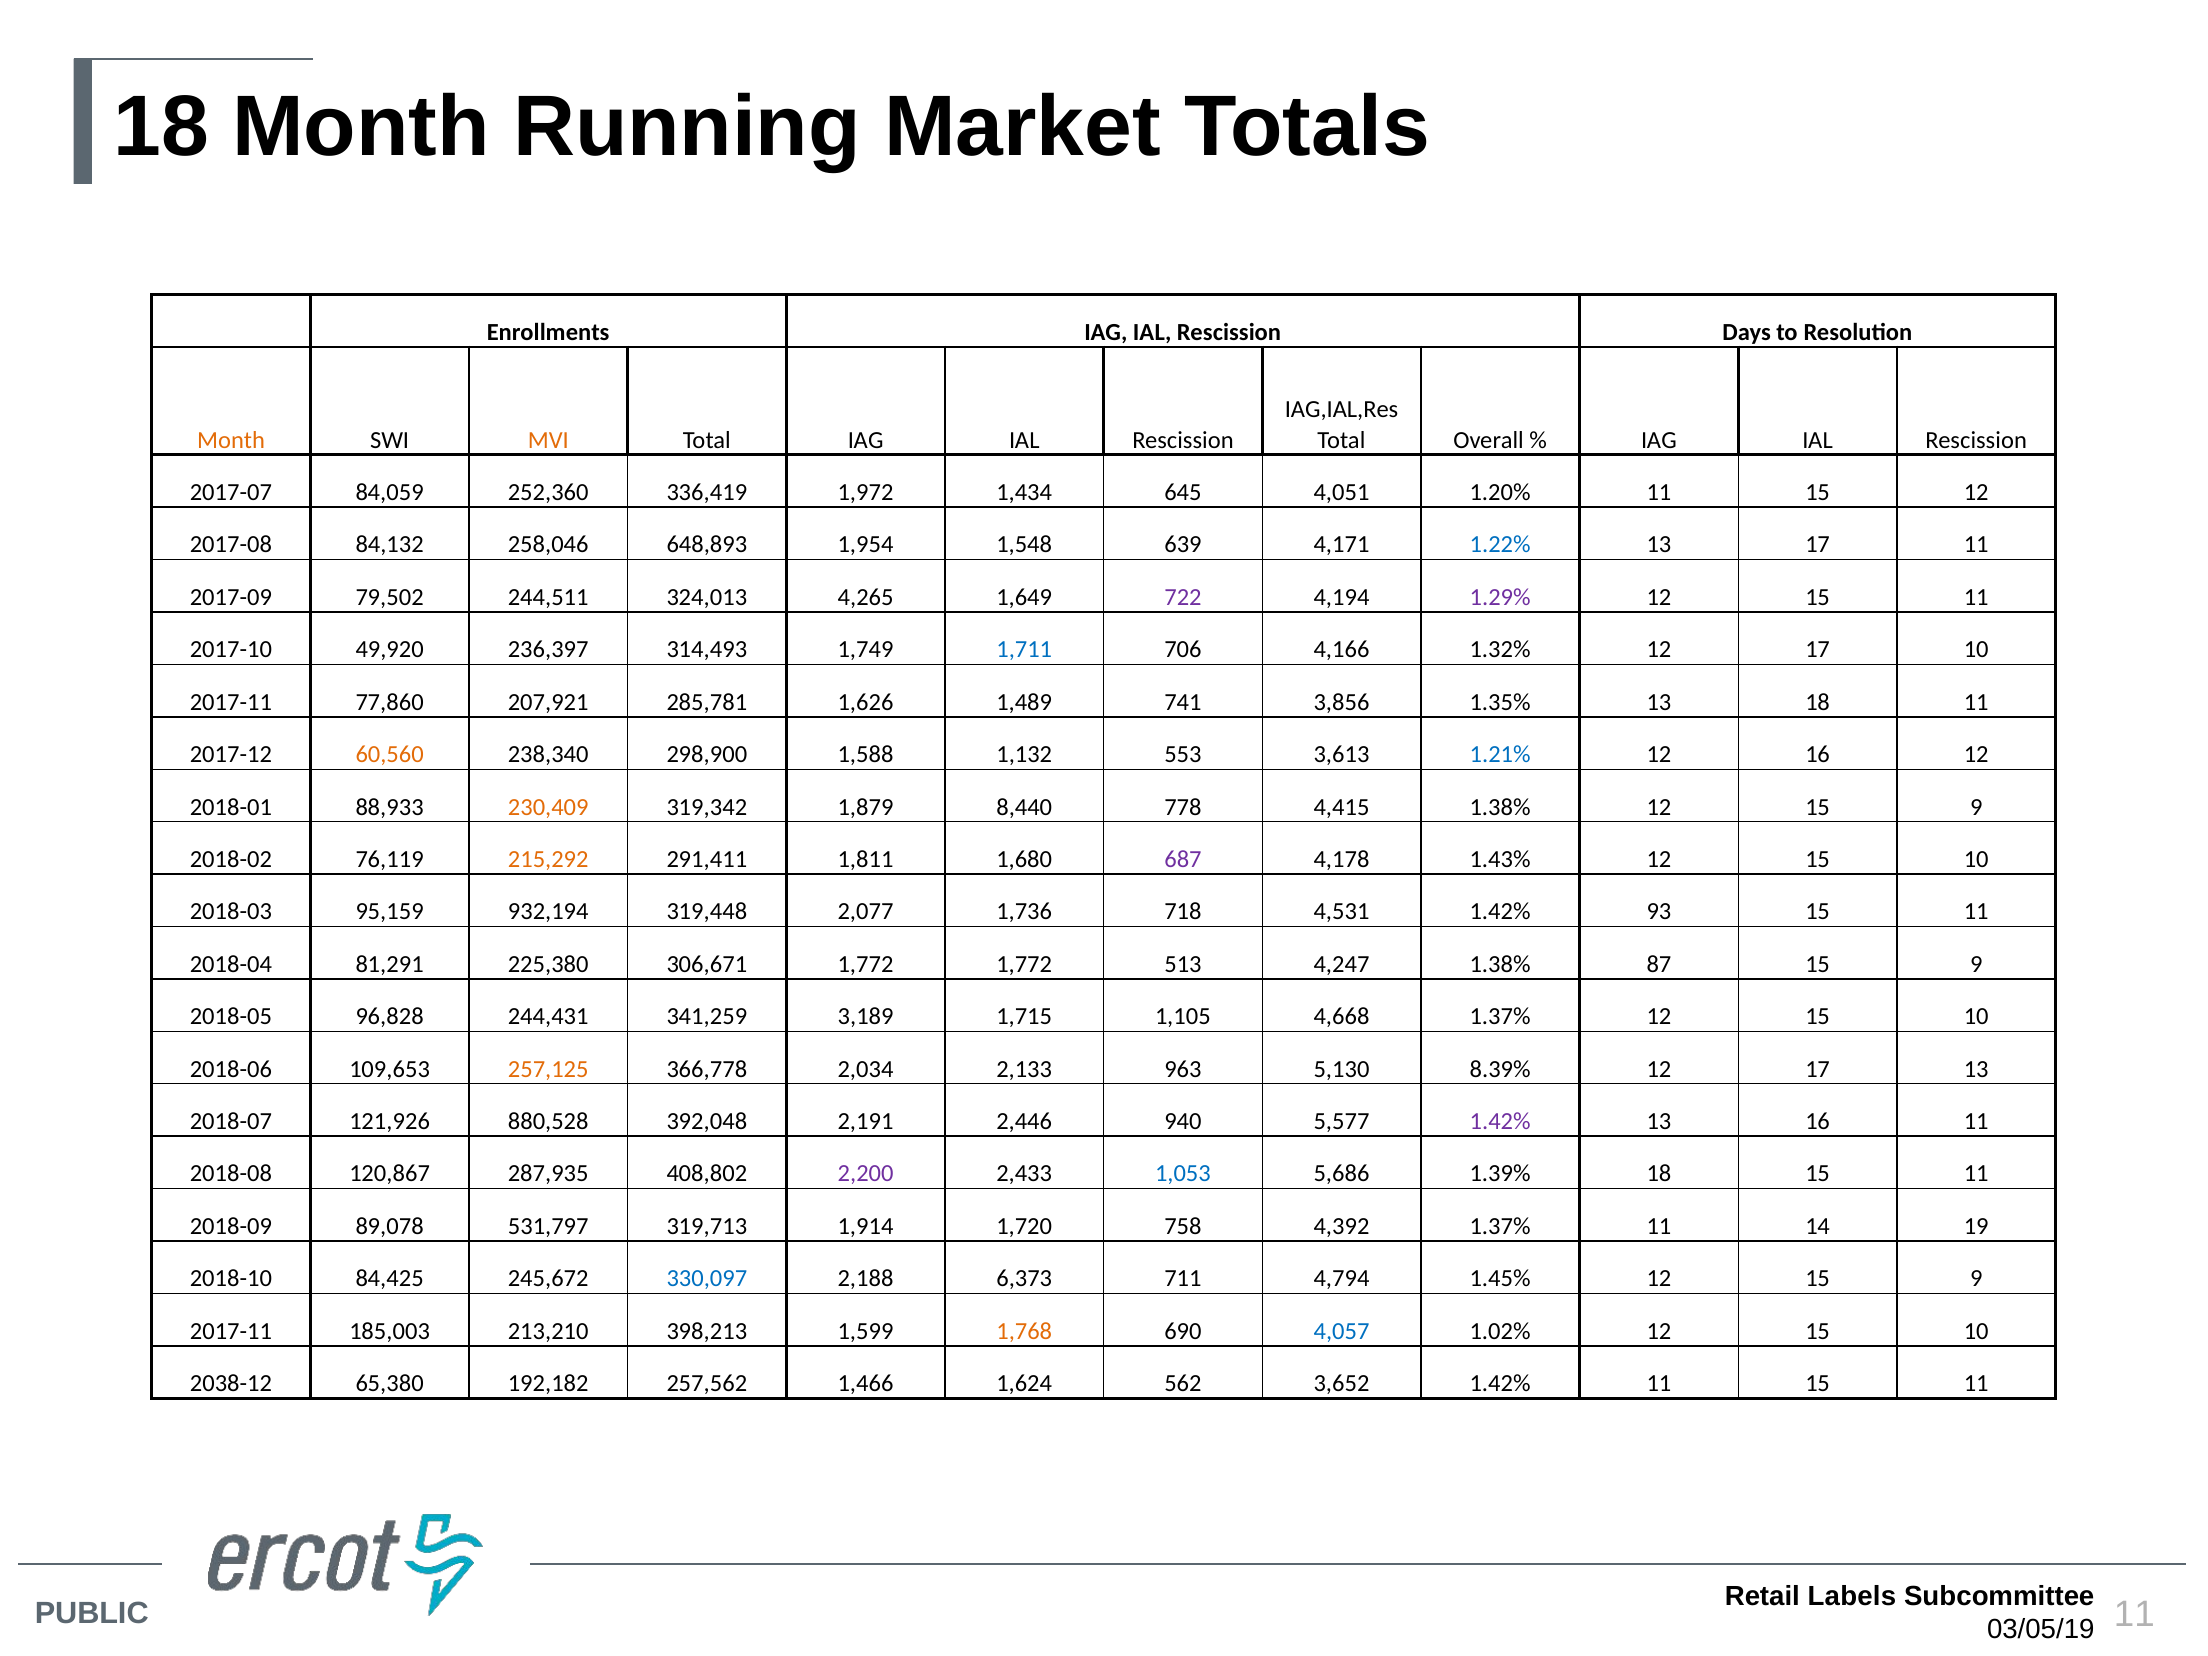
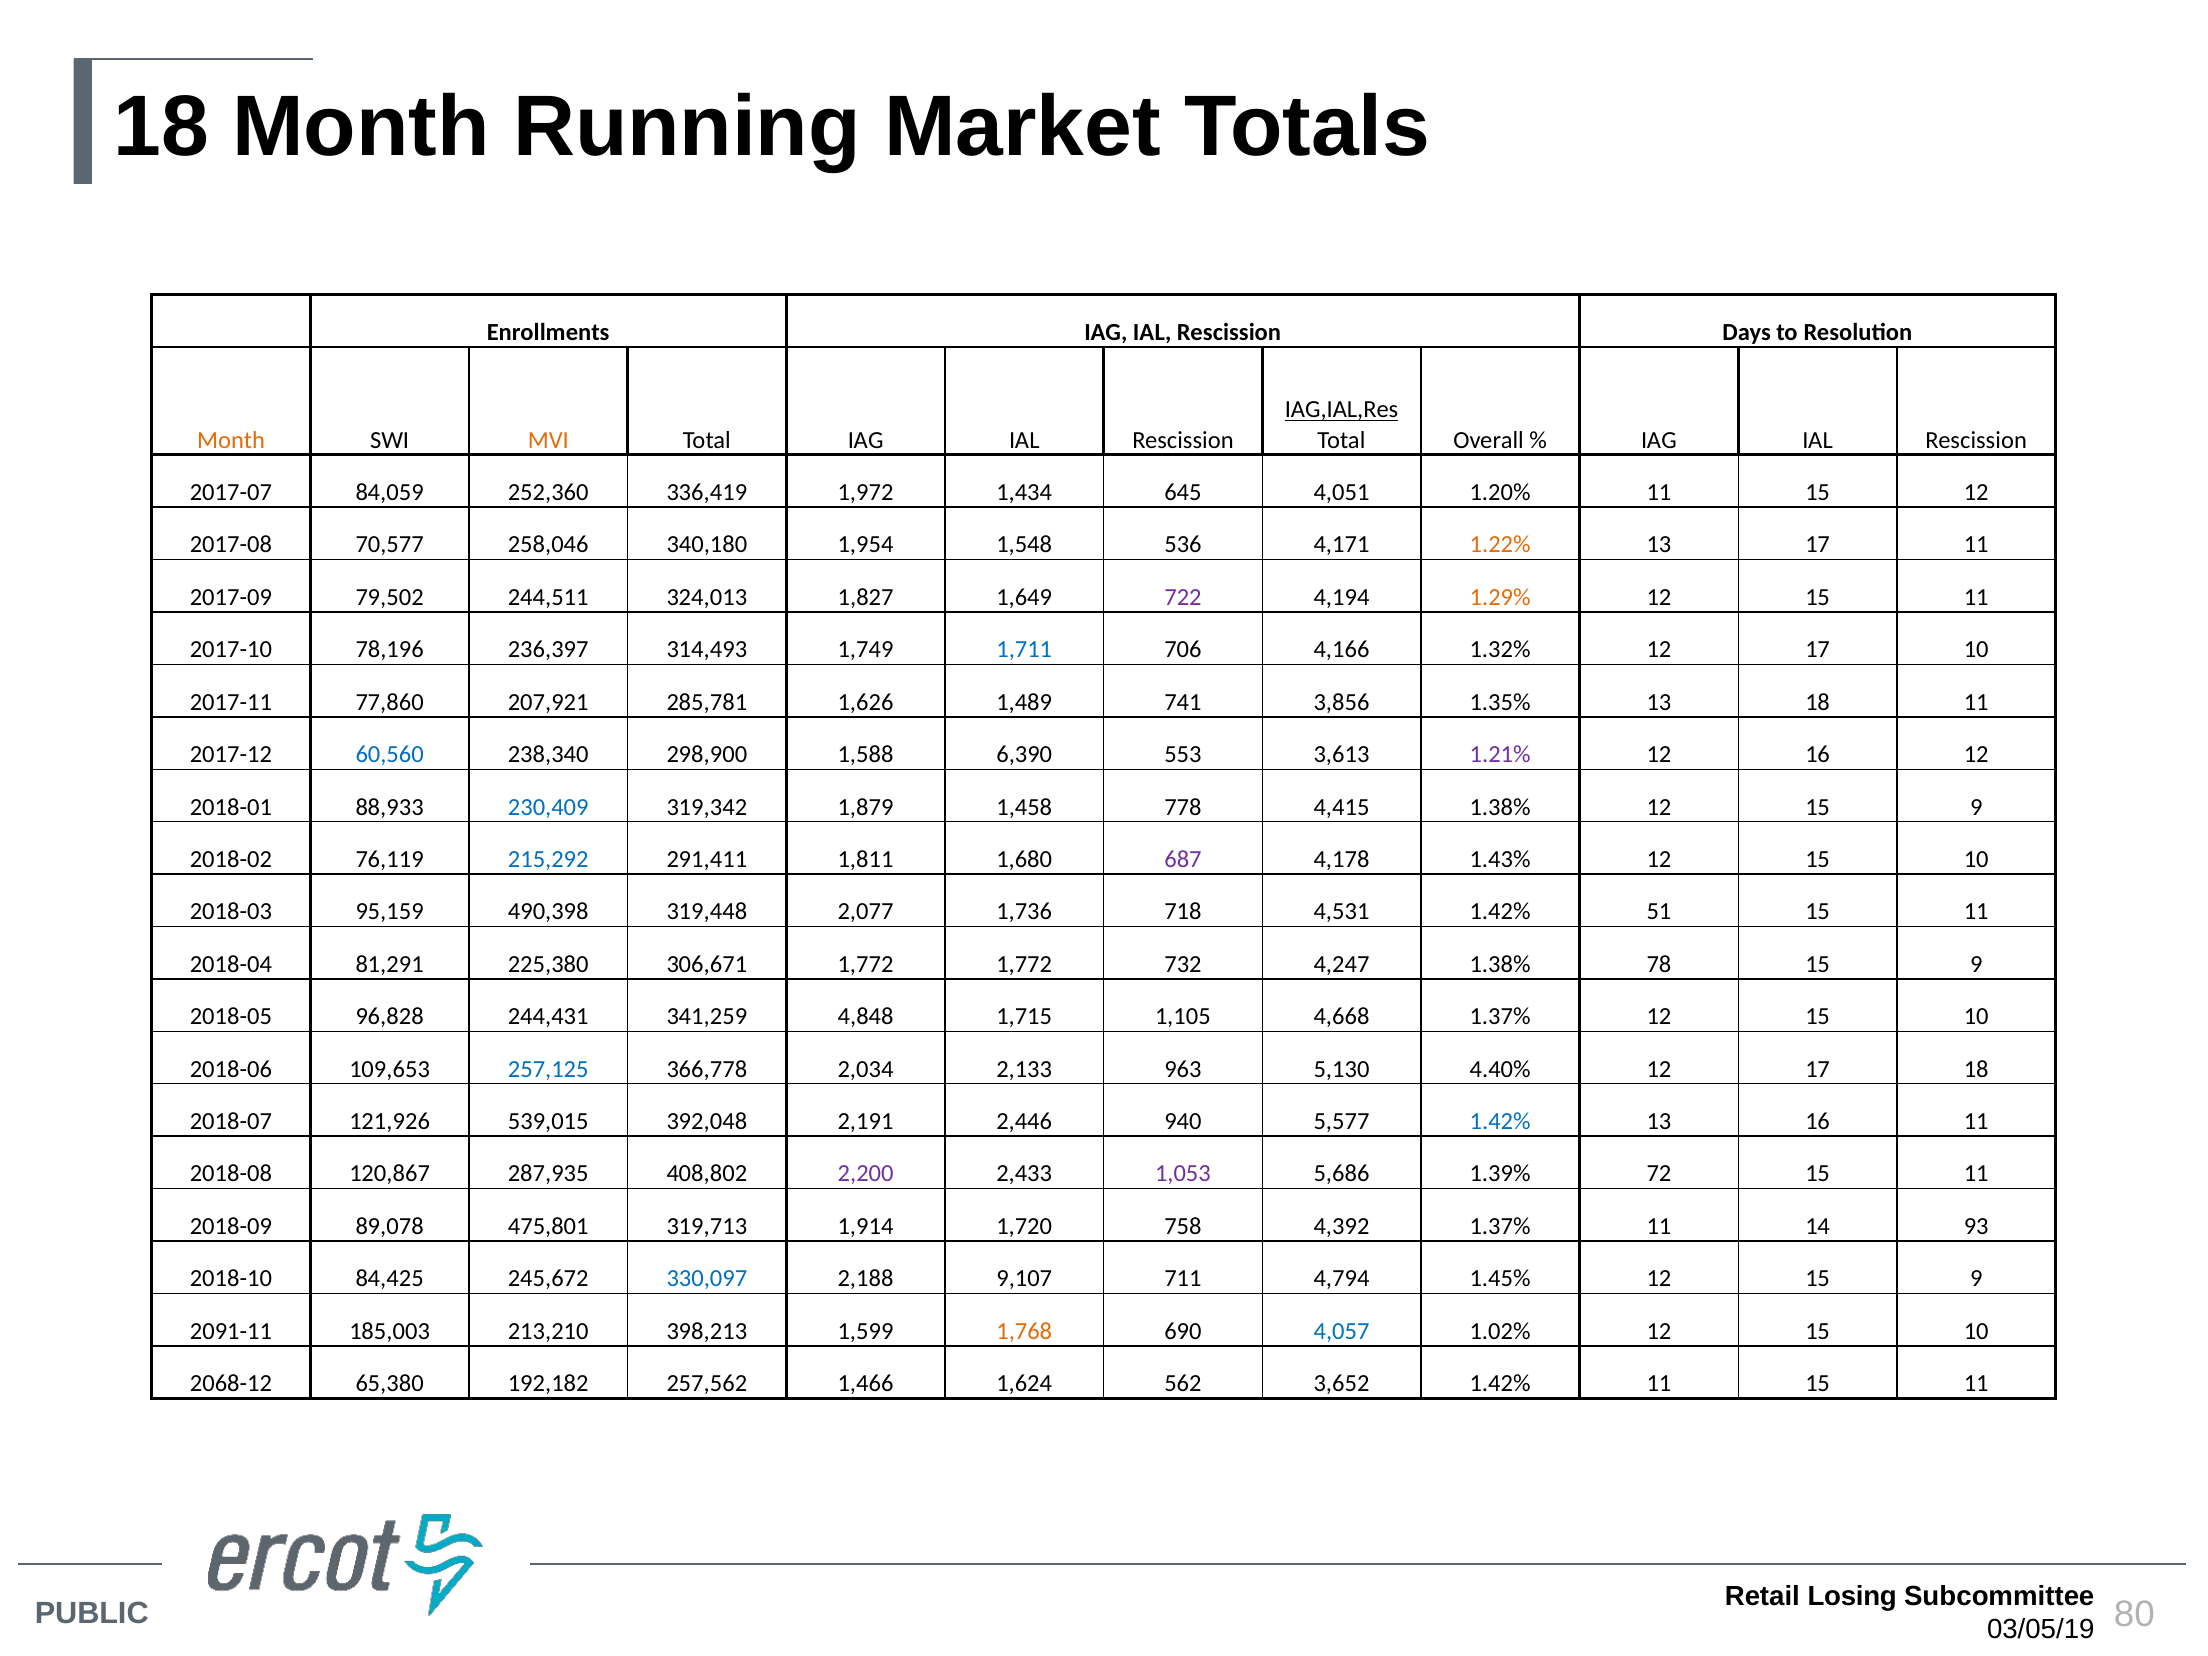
IAG,IAL,Res underline: none -> present (1342, 410)
84,132: 84,132 -> 70,577 (390, 545)
648,893: 648,893 -> 340,180 (707, 545)
639: 639 -> 536 (1183, 545)
1.22% colour: blue -> orange (1500, 545)
4,265: 4,265 -> 1,827 (866, 597)
1.29% colour: purple -> orange (1500, 597)
49,920: 49,920 -> 78,196 (390, 650)
60,560 colour: orange -> blue (390, 755)
1,132: 1,132 -> 6,390 (1024, 755)
1.21% colour: blue -> purple (1500, 755)
230,409 colour: orange -> blue (548, 807)
8,440: 8,440 -> 1,458 (1024, 807)
215,292 colour: orange -> blue (548, 859)
932,194: 932,194 -> 490,398 (548, 912)
93: 93 -> 51 (1659, 912)
513: 513 -> 732 (1183, 964)
87: 87 -> 78 (1659, 964)
3,189: 3,189 -> 4,848 (866, 1017)
257,125 colour: orange -> blue (548, 1069)
8.39%: 8.39% -> 4.40% (1500, 1069)
17 13: 13 -> 18 (1976, 1069)
880,528: 880,528 -> 539,015 (548, 1121)
1.42% colour: purple -> blue (1500, 1121)
1,053 colour: blue -> purple (1183, 1174)
1.39% 18: 18 -> 72 (1659, 1174)
531,797: 531,797 -> 475,801 (548, 1226)
19: 19 -> 93 (1976, 1226)
6,373: 6,373 -> 9,107 (1024, 1279)
2017-11: 2017-11 -> 2091-11 (231, 1331)
2038-12: 2038-12 -> 2068-12 (231, 1384)
Labels: Labels -> Losing (1852, 1596)
11: 11 -> 80 (2134, 1614)
